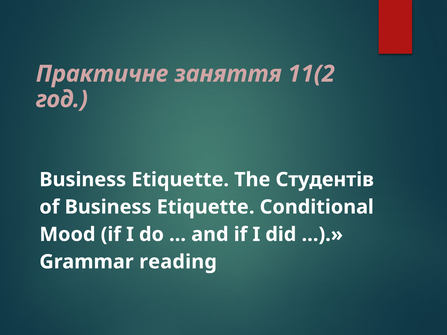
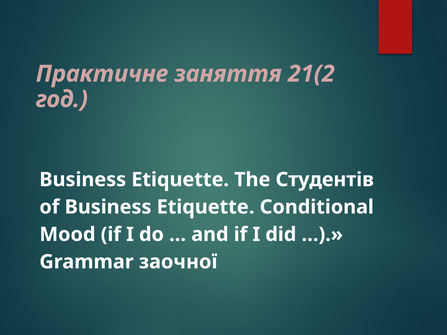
11(2: 11(2 -> 21(2 (311, 74)
reading: reading -> заочної (178, 262)
